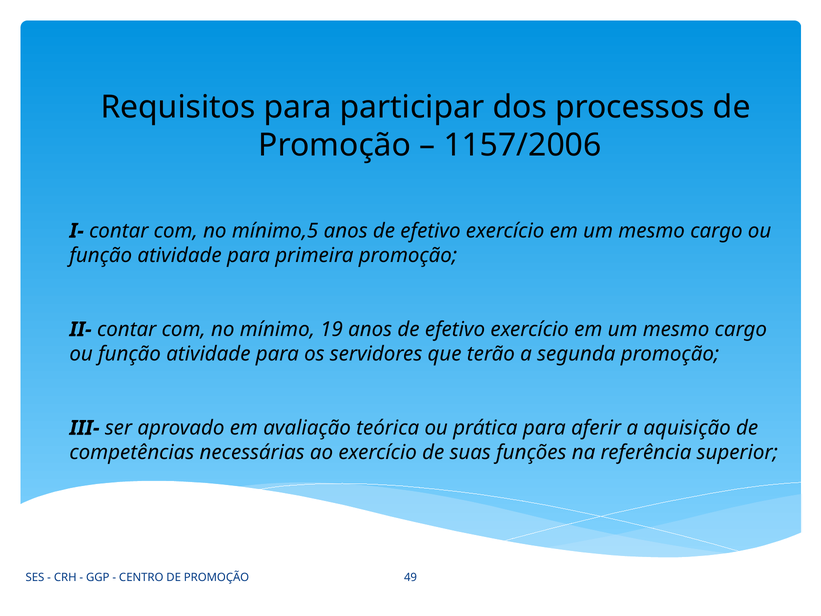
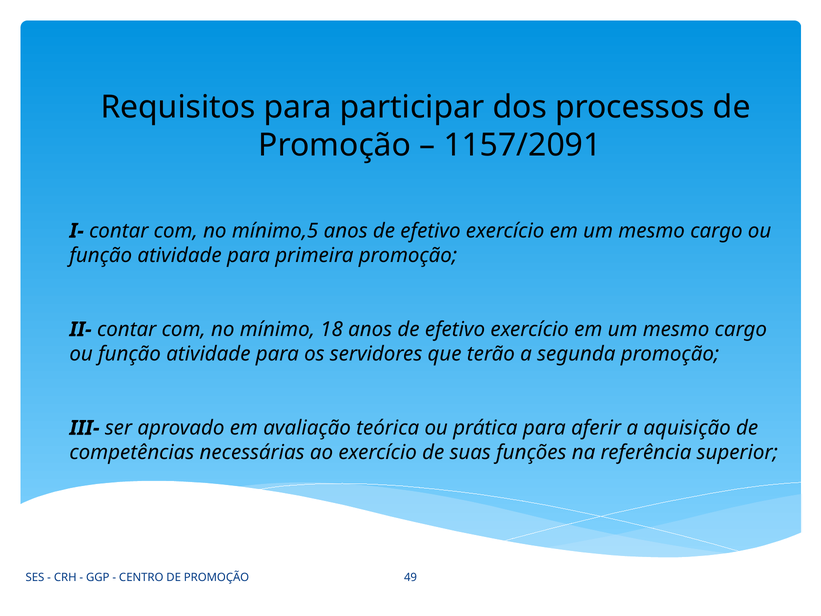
1157/2006: 1157/2006 -> 1157/2091 (522, 145)
19: 19 -> 18 (332, 329)
